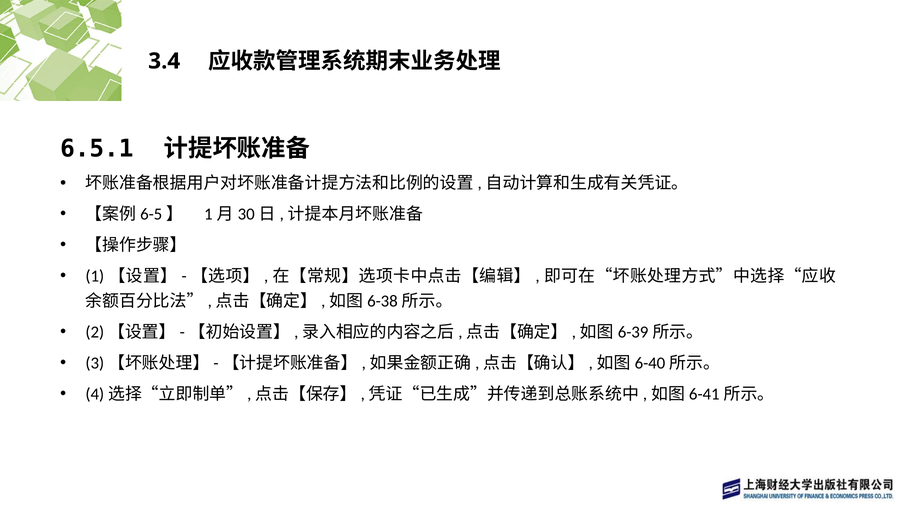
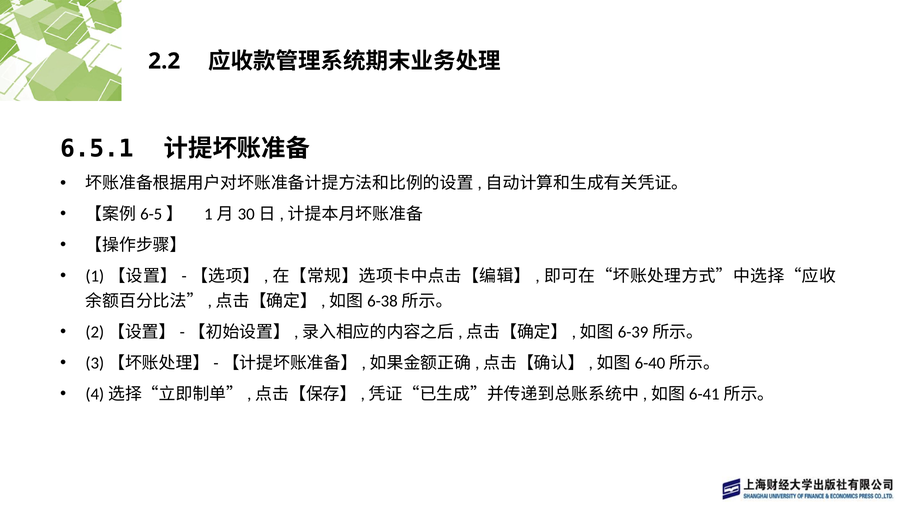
3.4: 3.4 -> 2.2 (164, 61)
